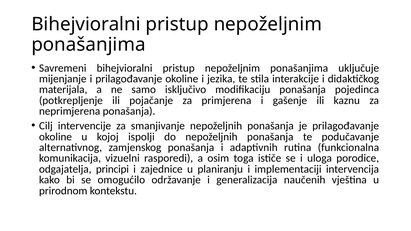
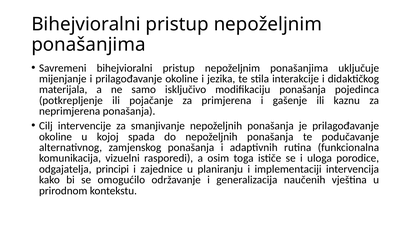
ispolji: ispolji -> spada (141, 137)
